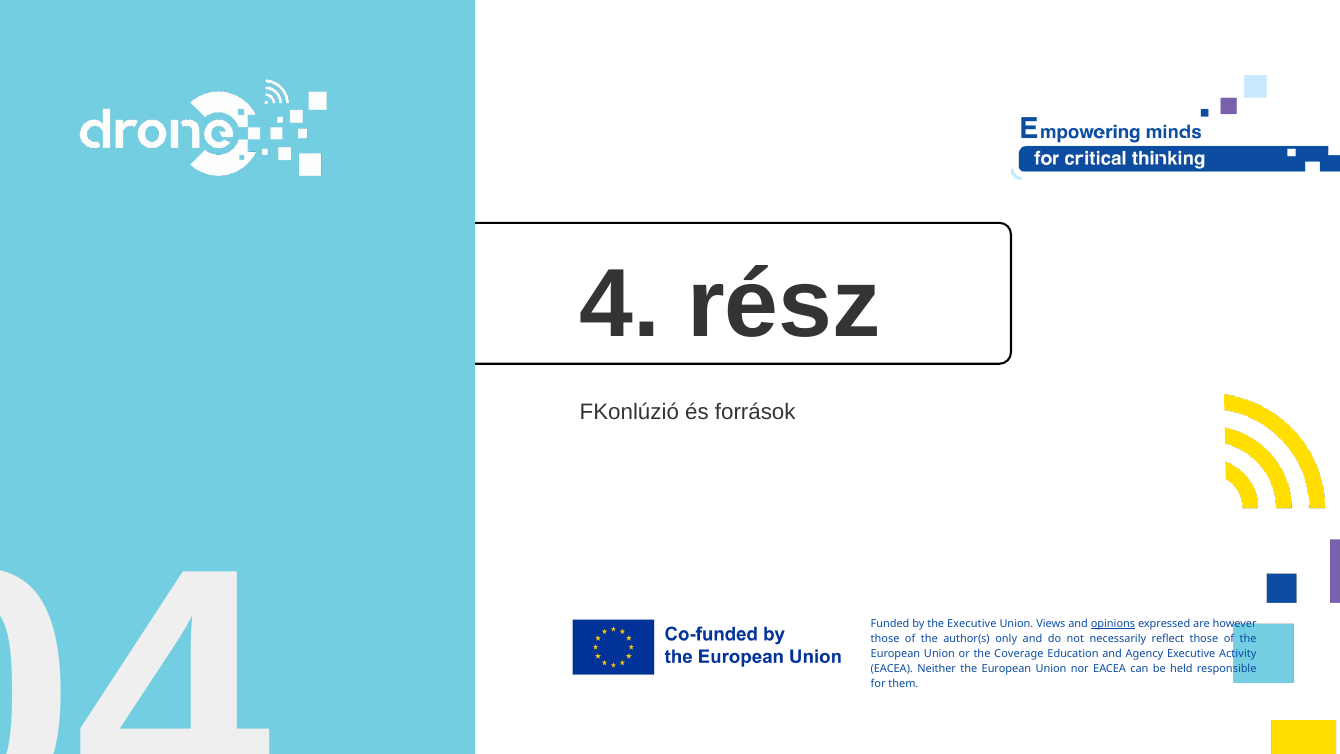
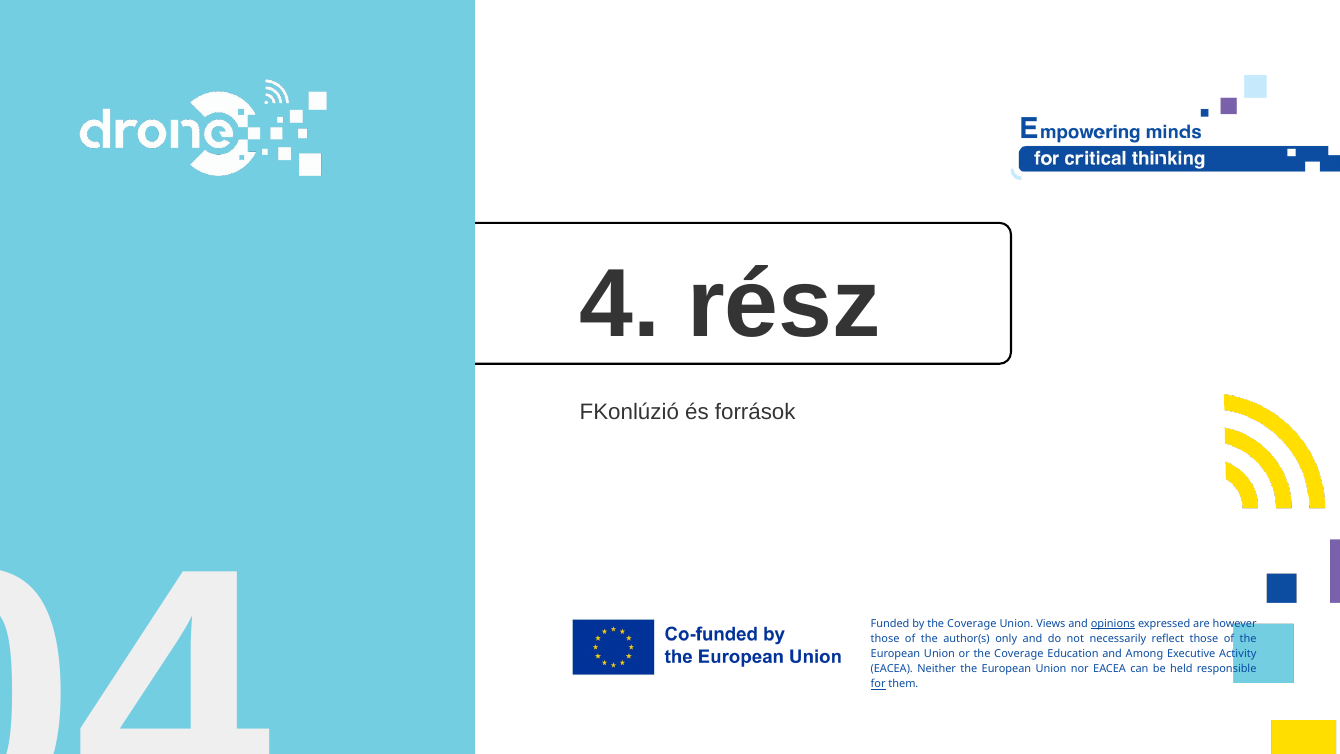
by the Executive: Executive -> Coverage (972, 624)
Agency: Agency -> Among (1145, 654)
for underline: none -> present (878, 684)
